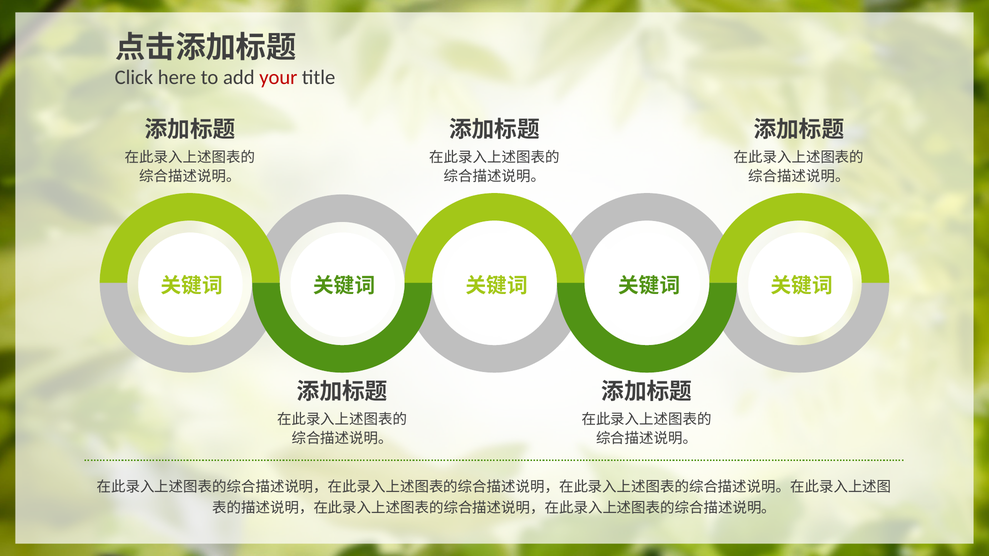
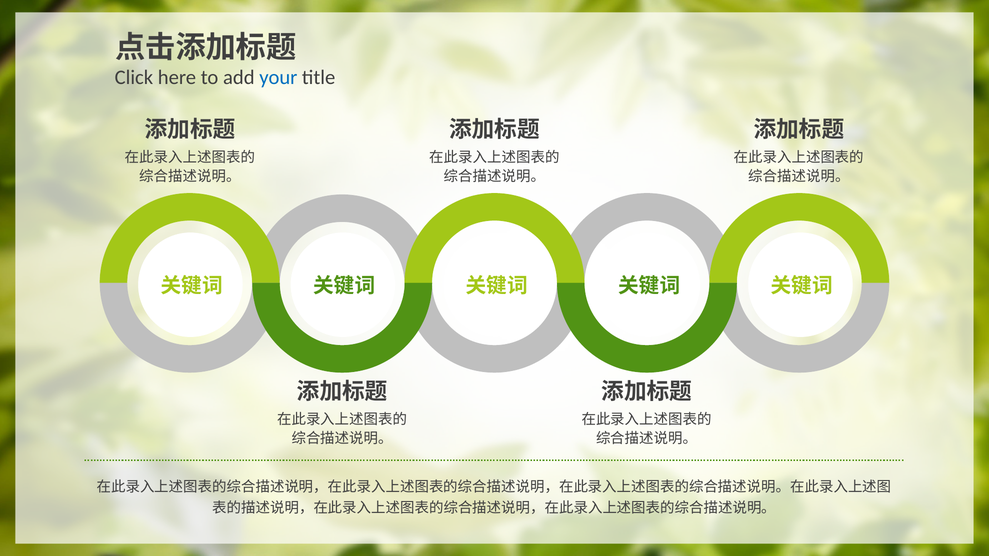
your colour: red -> blue (278, 78)
